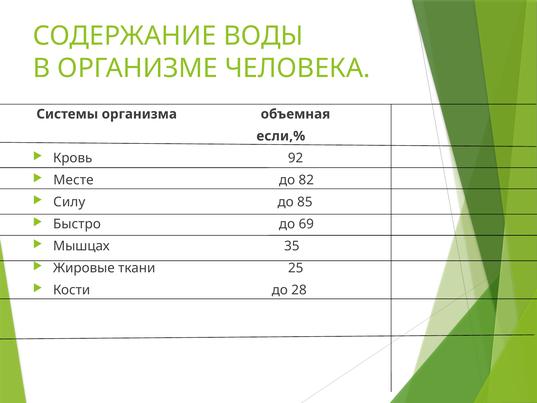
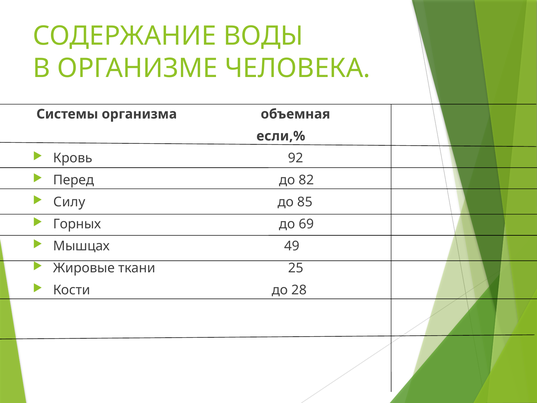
Месте: Месте -> Перед (74, 180)
Быстро: Быстро -> Горных (77, 224)
35: 35 -> 49 (292, 246)
